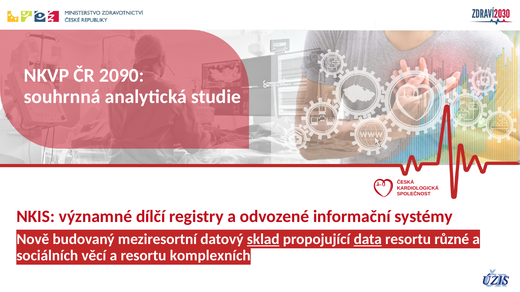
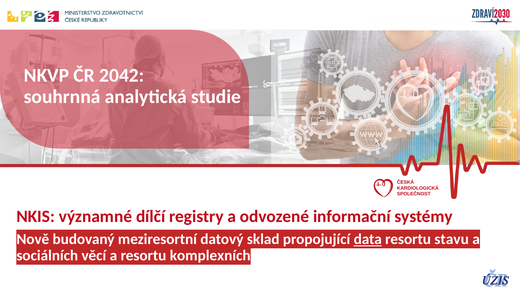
2090: 2090 -> 2042 (122, 76)
sklad underline: present -> none (263, 240)
různé: různé -> stavu (452, 240)
